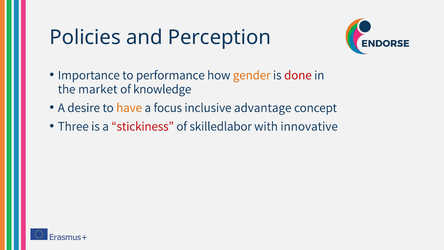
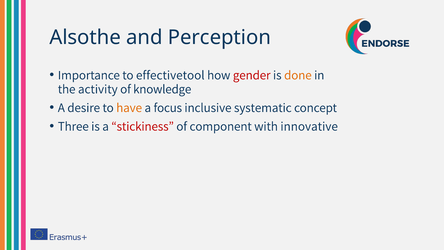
Policies: Policies -> Alsothe (85, 37)
performance: performance -> effectivetool (170, 75)
gender colour: orange -> red (252, 75)
done colour: red -> orange (298, 75)
market: market -> activity (98, 89)
advantage: advantage -> systematic (263, 108)
skilledlabor: skilledlabor -> component (221, 126)
